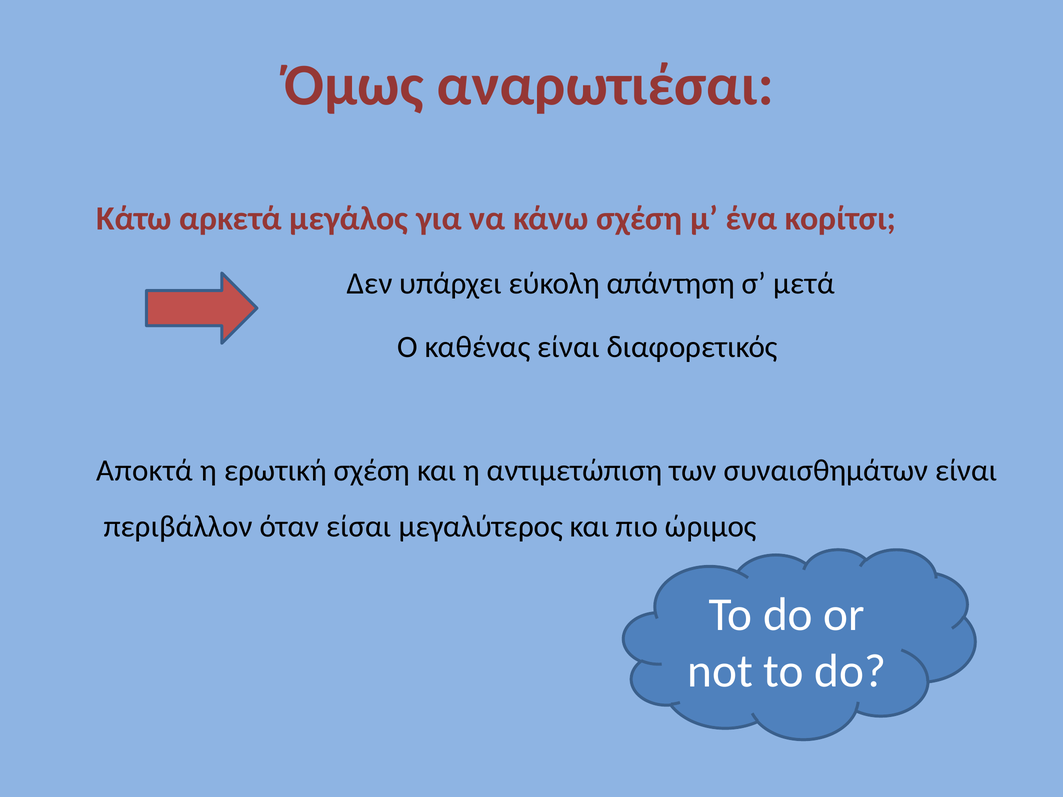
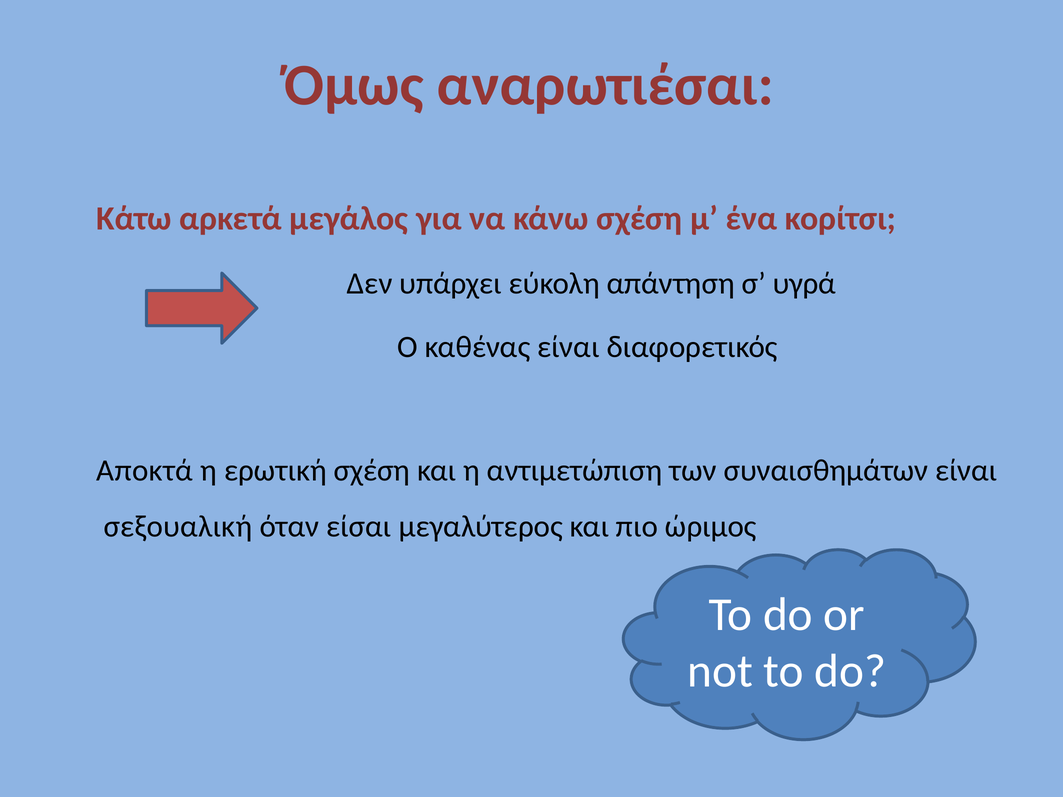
μετά: μετά -> υγρά (804, 284)
περιβάλλον: περιβάλλον -> σεξουαλική (178, 526)
